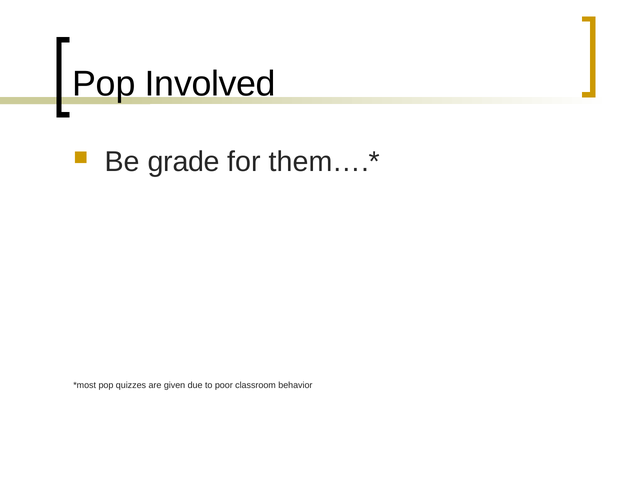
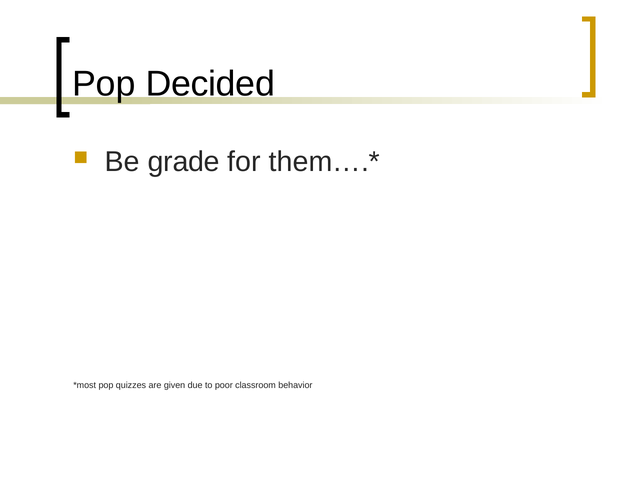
Involved: Involved -> Decided (210, 84)
